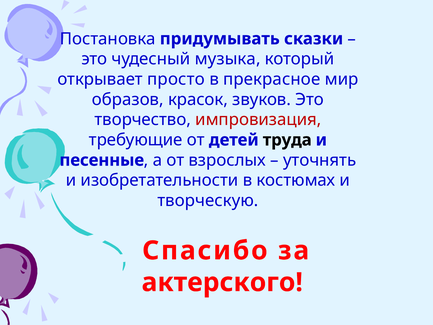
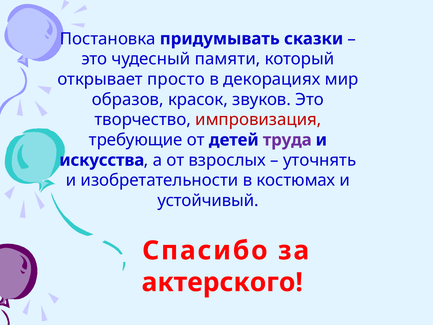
музыка: музыка -> памяти (228, 59)
прекрасное: прекрасное -> декорациях (272, 79)
труда colour: black -> purple (287, 140)
песенные: песенные -> искусства (102, 160)
творческую: творческую -> устойчивый (208, 201)
